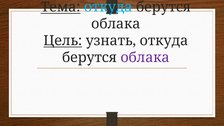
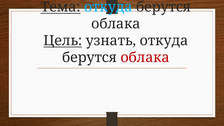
облака colour: purple -> red (145, 57)
